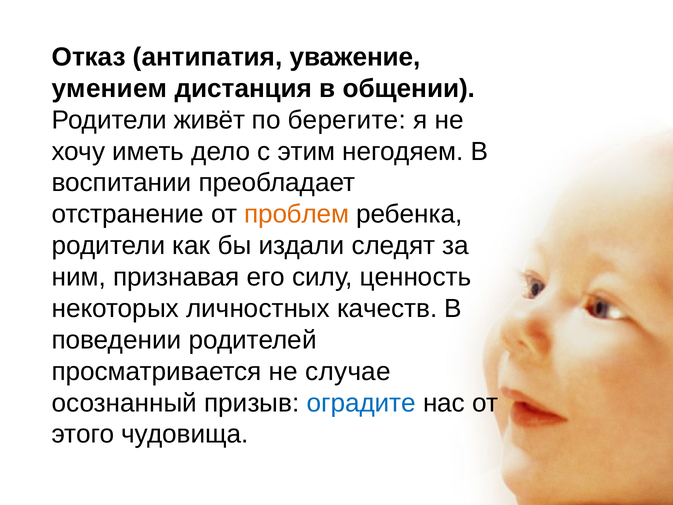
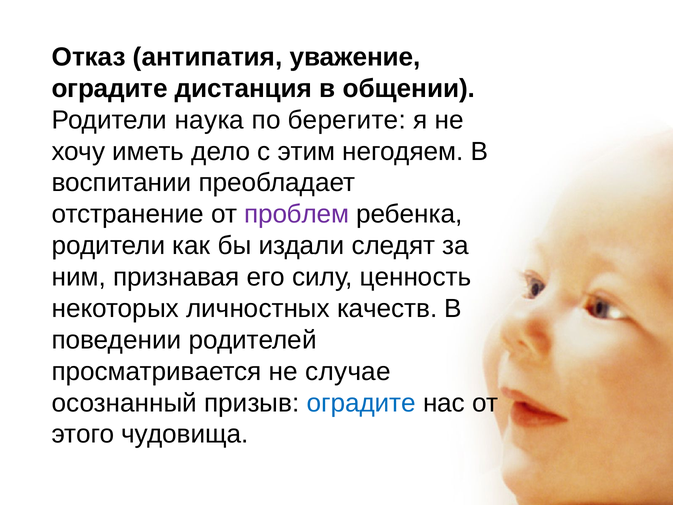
умением: умением -> оградите (110, 88)
живёт: живёт -> наука (209, 120)
проблем colour: orange -> purple (297, 214)
